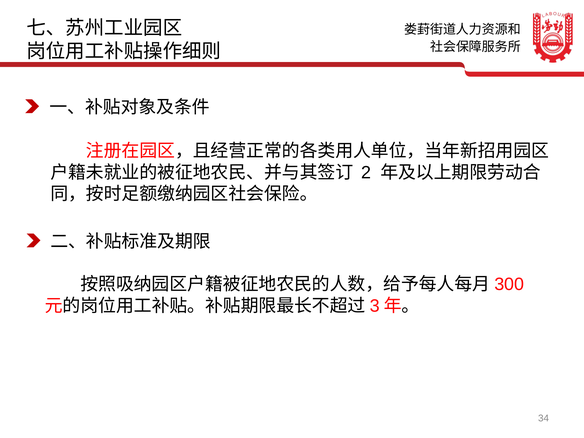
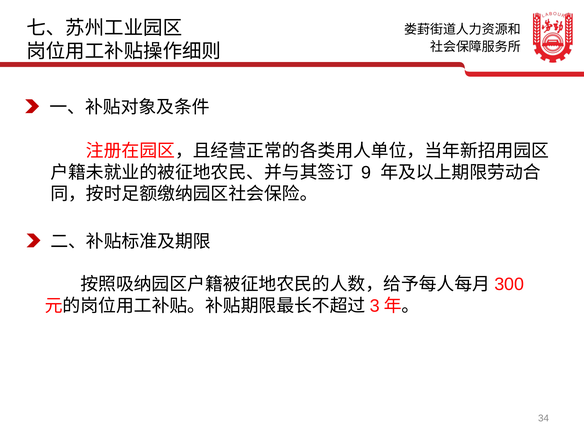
2: 2 -> 9 (366, 172)
